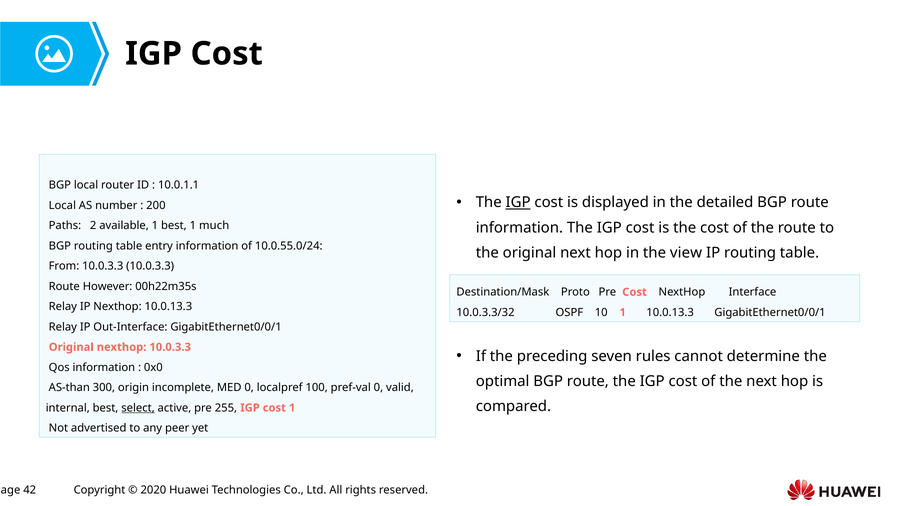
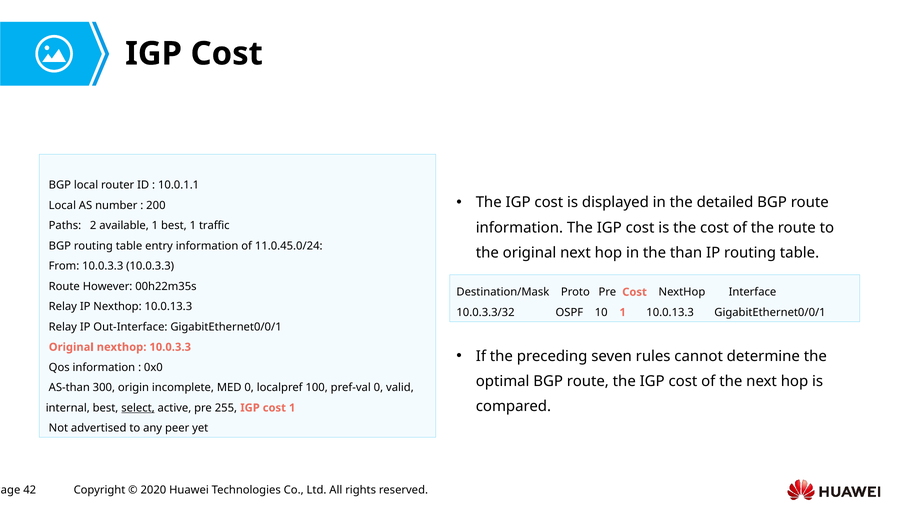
IGP underline: present -> none (518, 203)
much: much -> traffic (214, 226)
10.0.55.0/24: 10.0.55.0/24 -> 11.0.45.0/24 (289, 246)
view: view -> than (686, 253)
